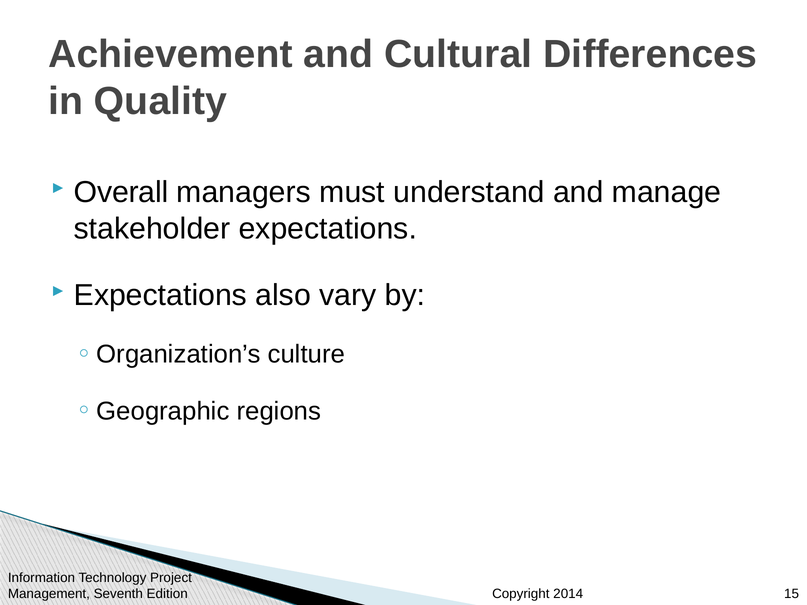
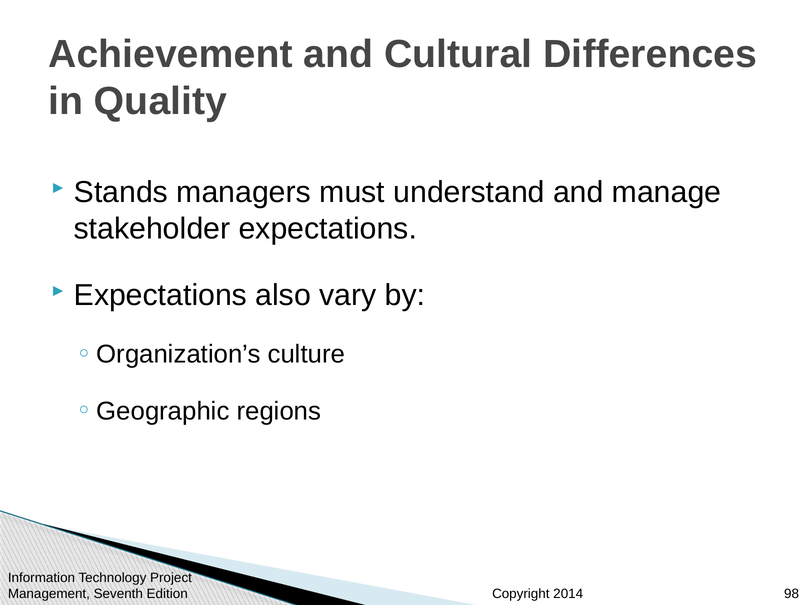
Overall: Overall -> Stands (121, 192)
15: 15 -> 98 (792, 594)
